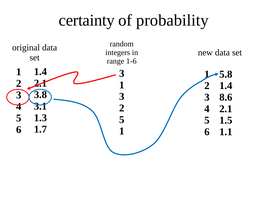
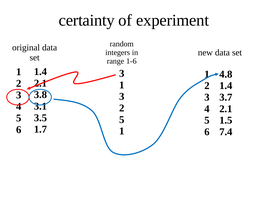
probability: probability -> experiment (173, 20)
5.8: 5.8 -> 4.8 (226, 74)
8.6: 8.6 -> 3.7 (226, 97)
1.3: 1.3 -> 3.5 (40, 118)
1.1: 1.1 -> 7.4 (226, 132)
